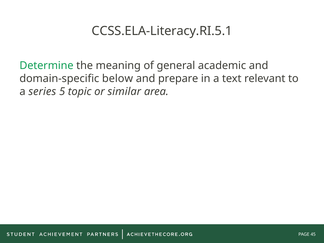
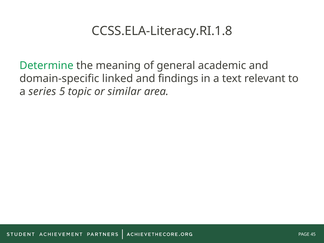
CCSS.ELA-Literacy.RI.5.1: CCSS.ELA-Literacy.RI.5.1 -> CCSS.ELA-Literacy.RI.1.8 (162, 31)
below: below -> linked (118, 79)
prepare: prepare -> findings (178, 79)
